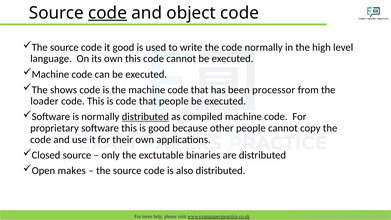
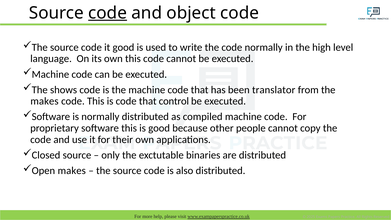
processor: processor -> translator (274, 90)
loader: loader -> makes (44, 101)
that people: people -> control (174, 101)
distributed underline: present -> none (145, 117)
